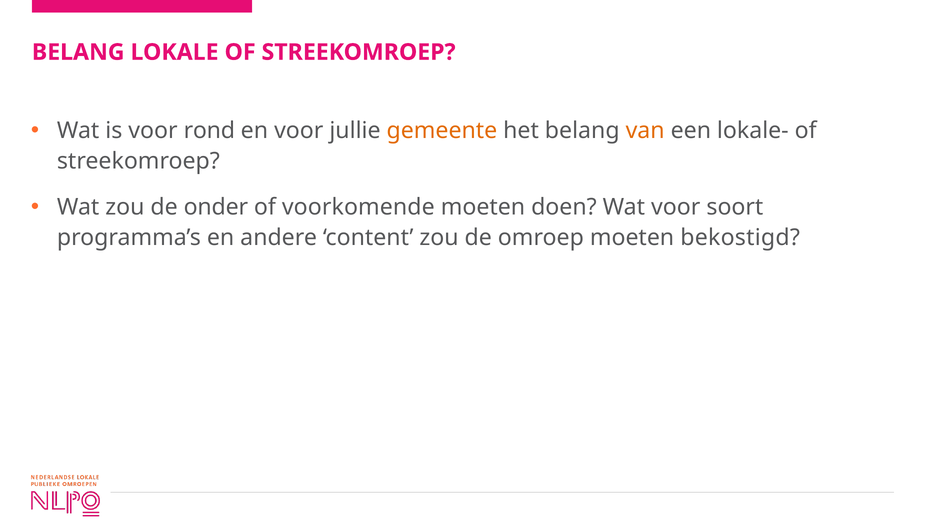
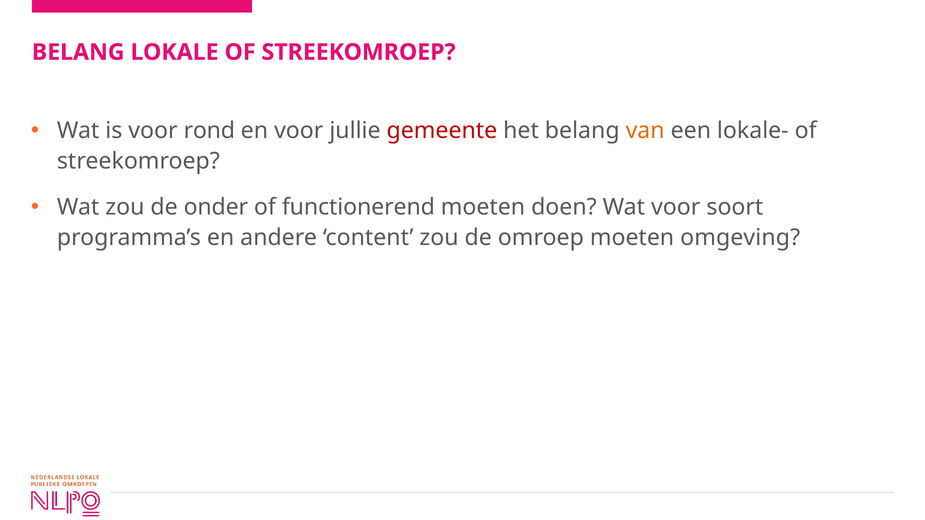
gemeente colour: orange -> red (442, 131)
voorkomende: voorkomende -> functionerend (358, 207)
bekostigd: bekostigd -> omgeving (740, 238)
